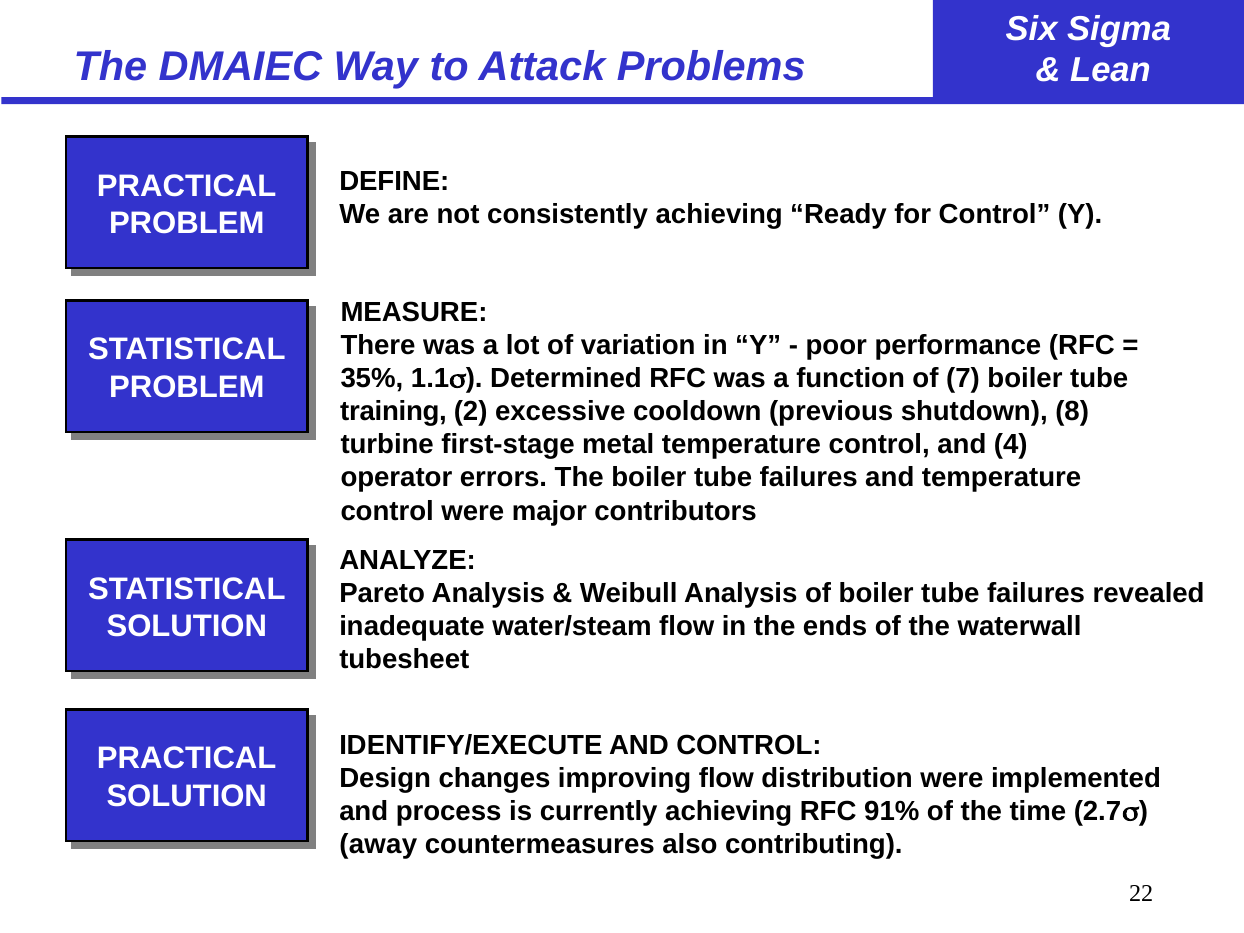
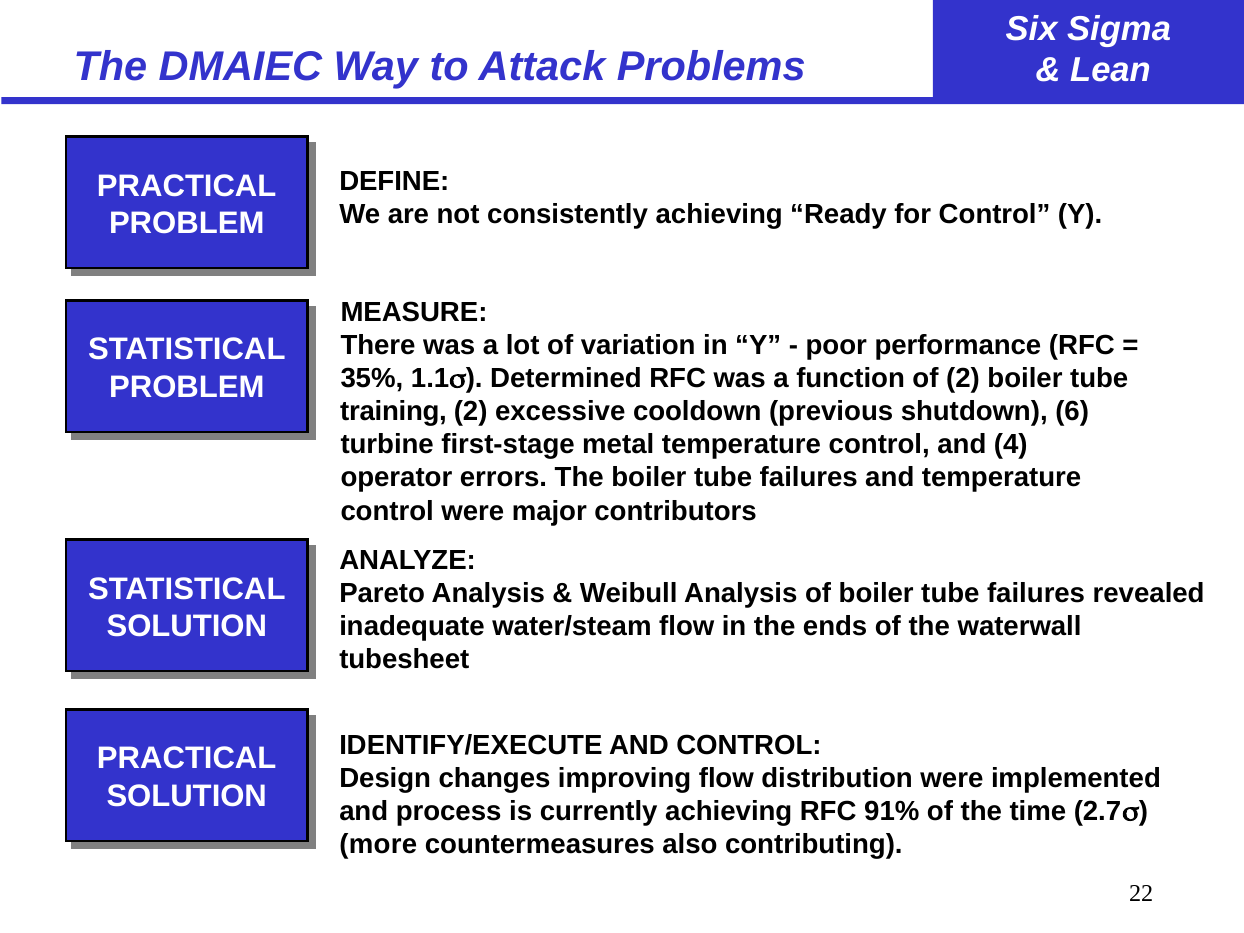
of 7: 7 -> 2 (963, 378)
8: 8 -> 6 (1072, 411)
away: away -> more (378, 844)
